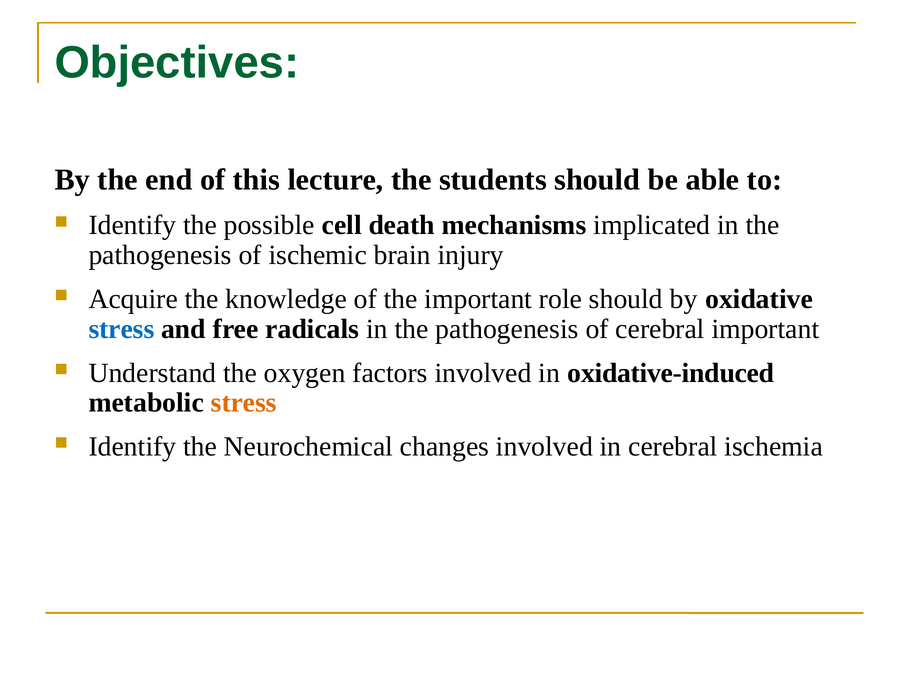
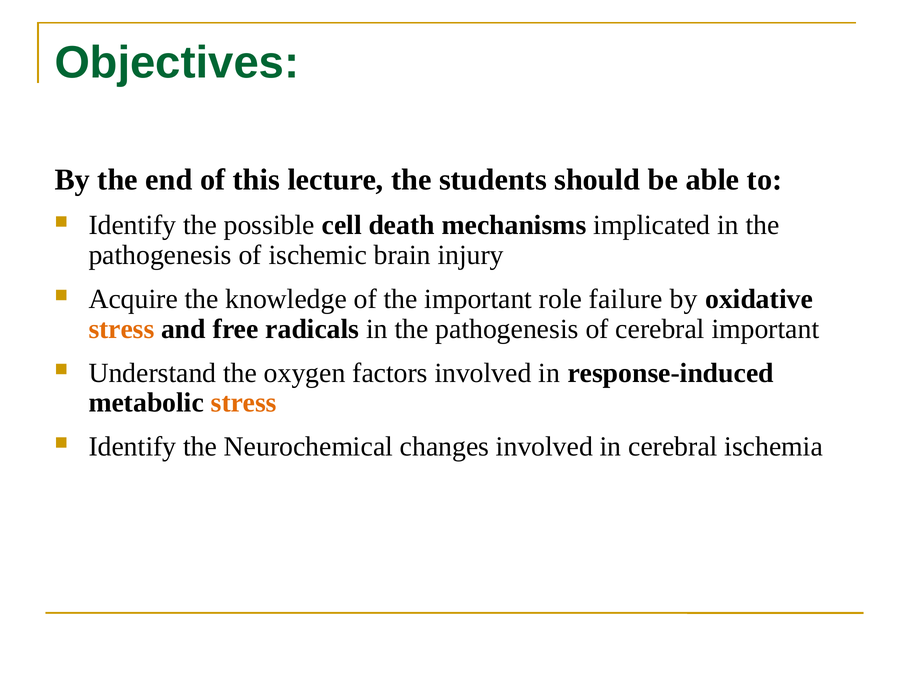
role should: should -> failure (626, 299)
stress colour: blue -> orange (122, 329)
oxidative-induced: oxidative-induced -> response-induced (671, 373)
